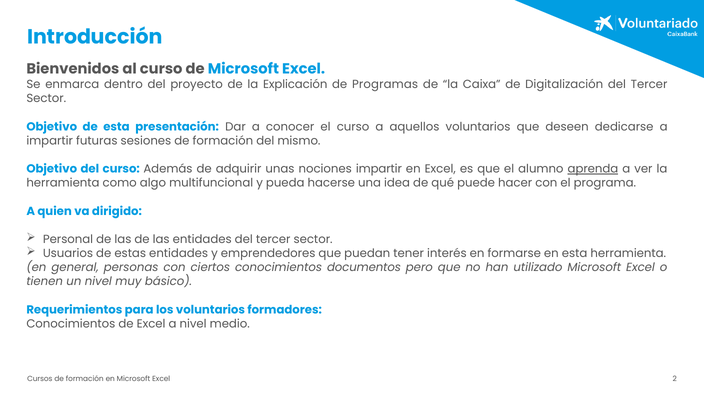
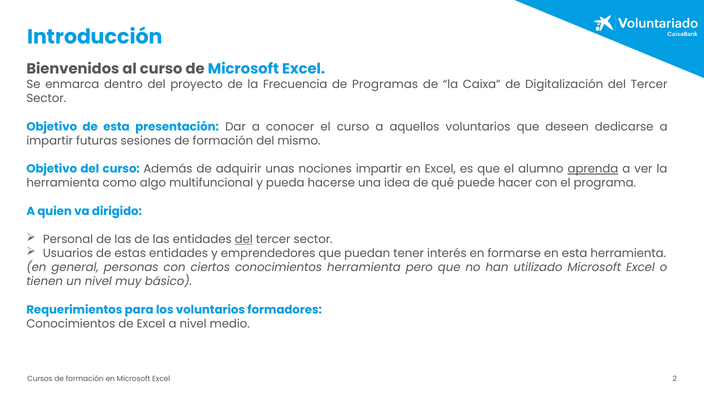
Explicación: Explicación -> Frecuencia (295, 85)
del underline: none -> present (244, 239)
conocimientos documentos: documentos -> herramienta (364, 267)
